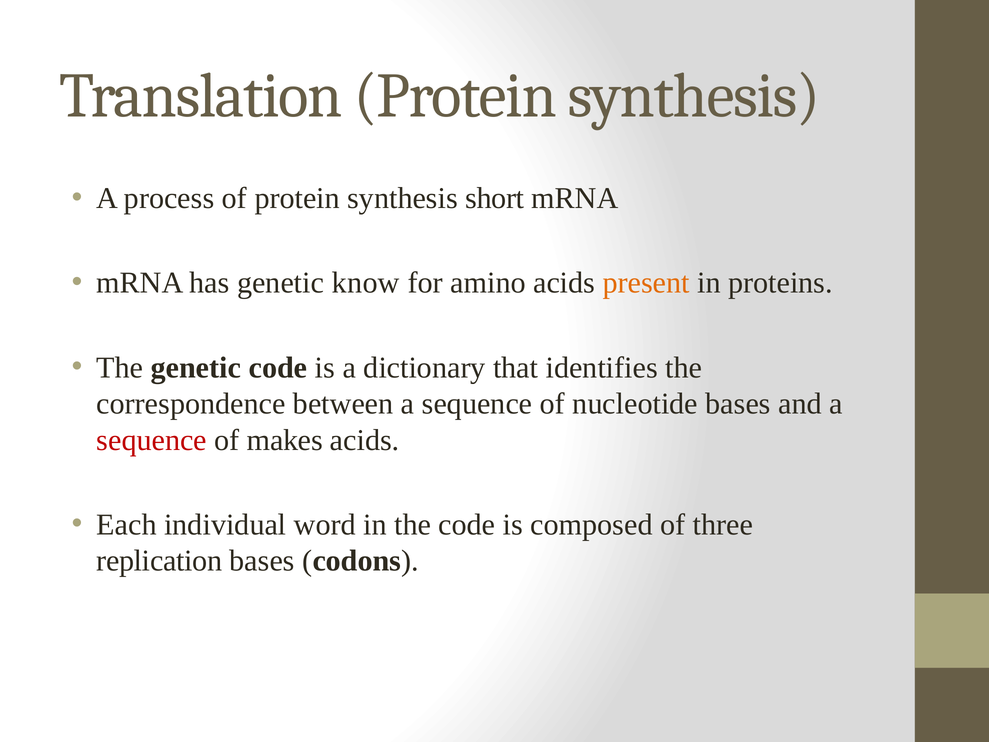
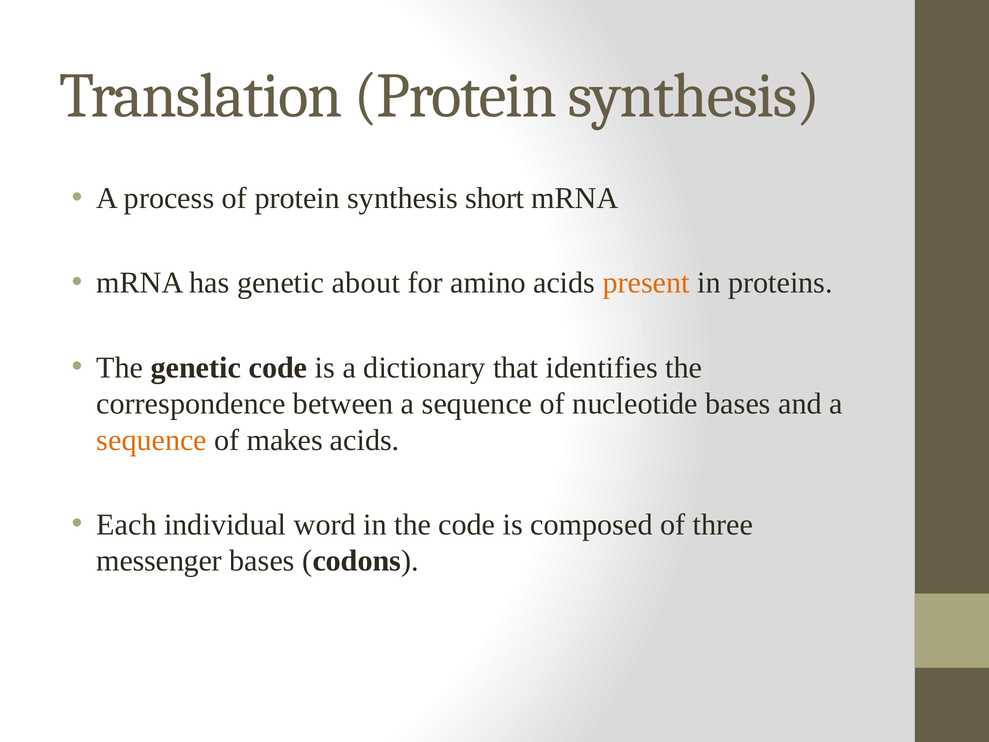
know: know -> about (366, 283)
sequence colour: red -> orange (152, 440)
replication: replication -> messenger (159, 561)
